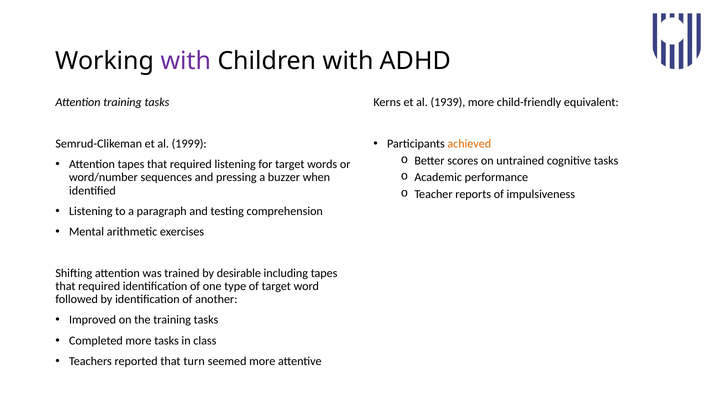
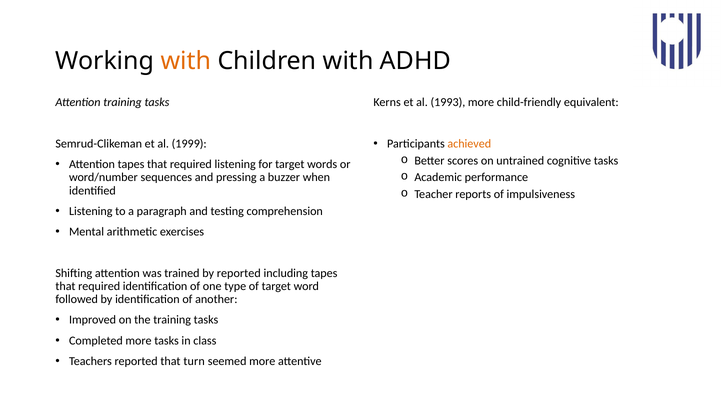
with colour: purple -> orange (186, 61)
1939: 1939 -> 1993 (448, 102)
by desirable: desirable -> reported (239, 273)
